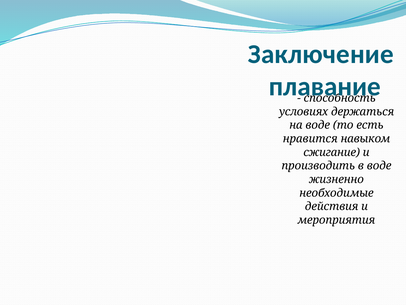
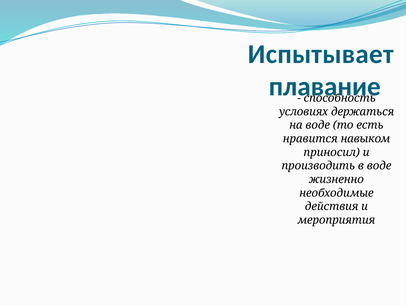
Заключение: Заключение -> Испытывает (321, 54)
сжигание: сжигание -> приносил (332, 152)
